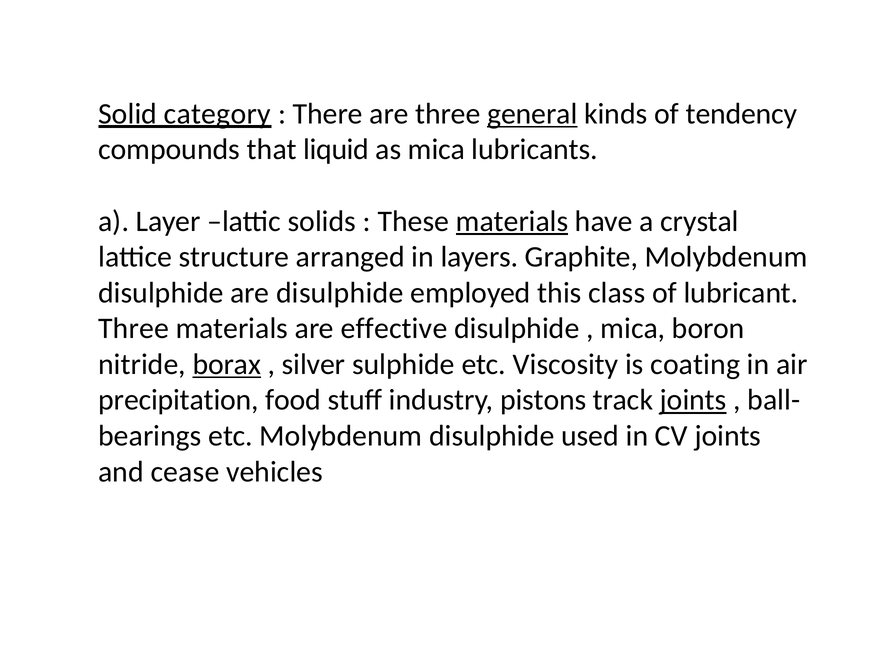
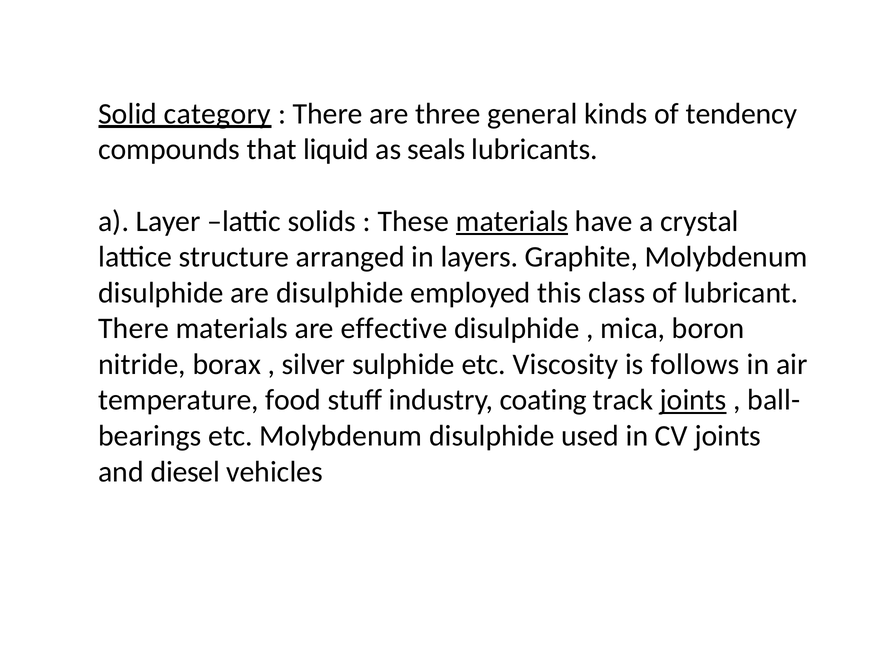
general underline: present -> none (532, 114)
as mica: mica -> seals (436, 150)
Three: Three -> There (134, 329)
borax underline: present -> none (227, 364)
coating: coating -> follows (695, 364)
precipitation: precipitation -> temperature (179, 400)
pistons: pistons -> coating (543, 400)
cease: cease -> diesel (185, 472)
